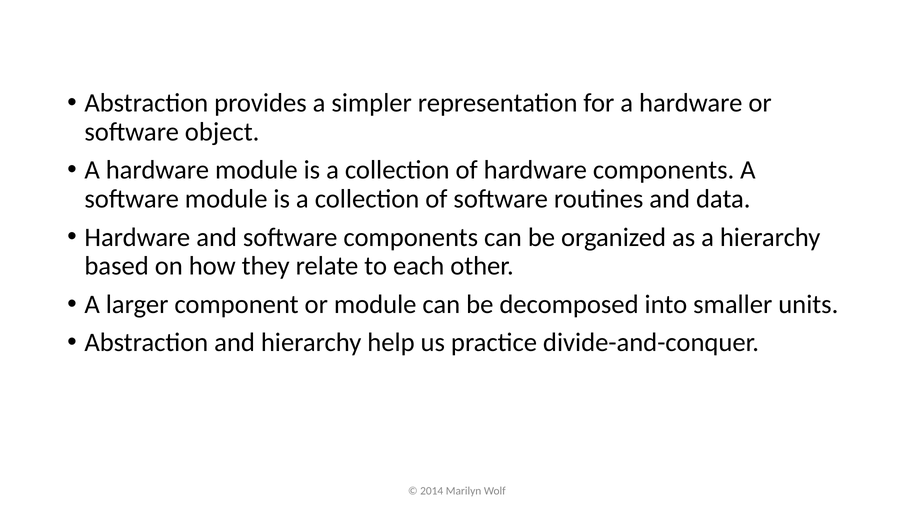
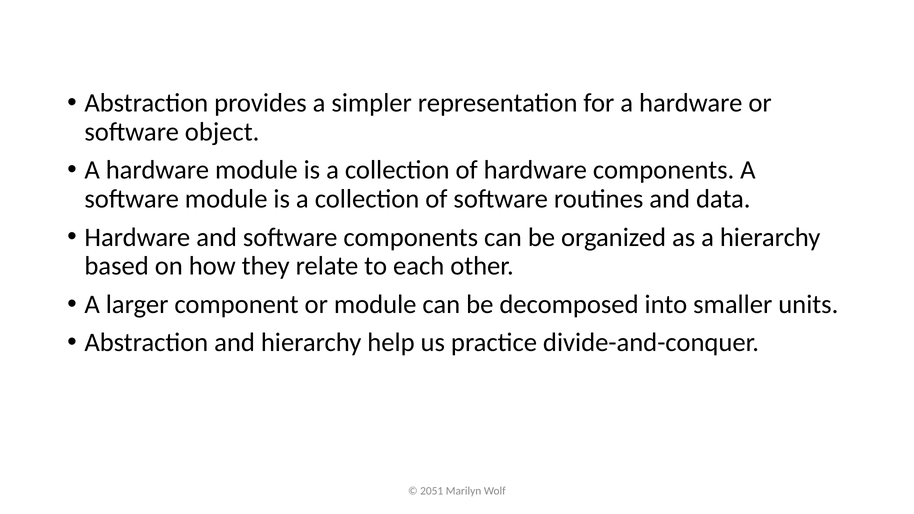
2014: 2014 -> 2051 (432, 491)
